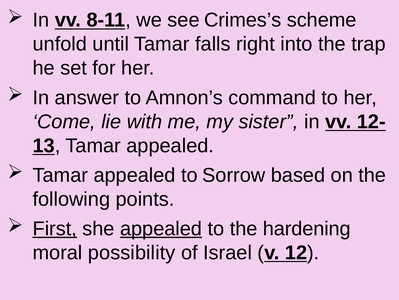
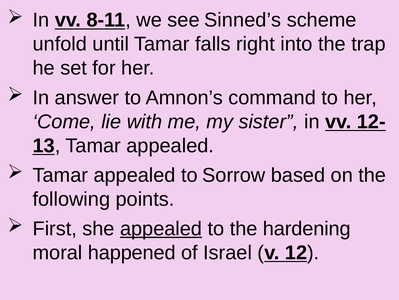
Crimes’s: Crimes’s -> Sinned’s (243, 20)
First underline: present -> none (55, 228)
possibility: possibility -> happened (132, 252)
